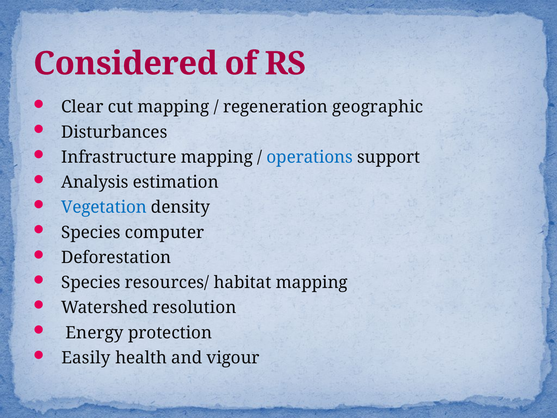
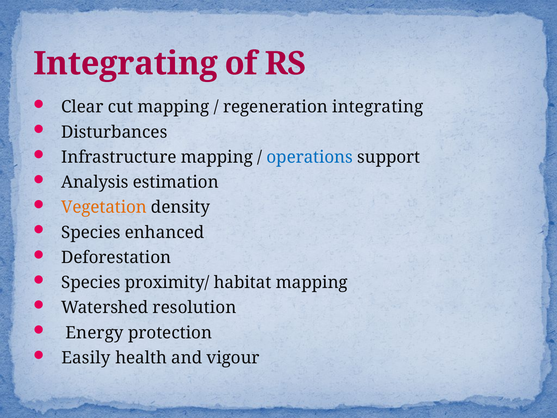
Considered: Considered -> Integrating (126, 64)
regeneration geographic: geographic -> integrating (378, 107)
Vegetation colour: blue -> orange (104, 207)
computer: computer -> enhanced (165, 232)
resources/: resources/ -> proximity/ (167, 282)
